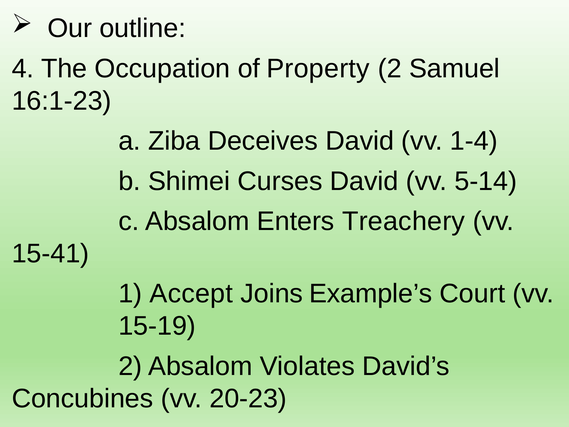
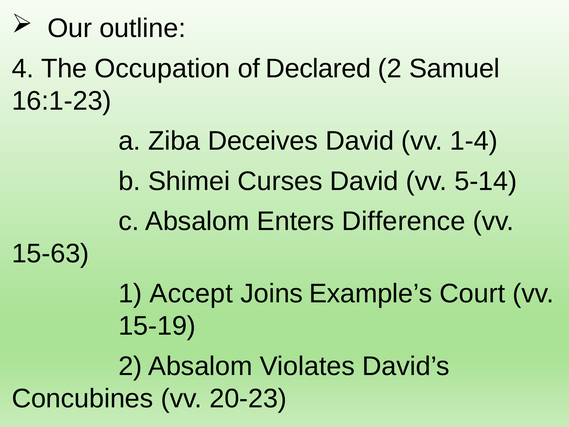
Property: Property -> Declared (318, 69)
Treachery: Treachery -> Difference (404, 221)
15-41: 15-41 -> 15-63 (50, 253)
